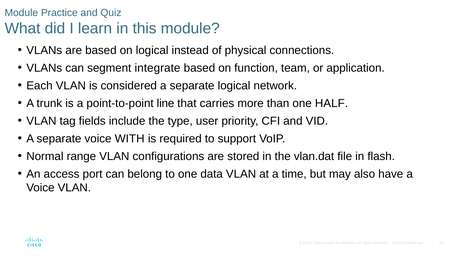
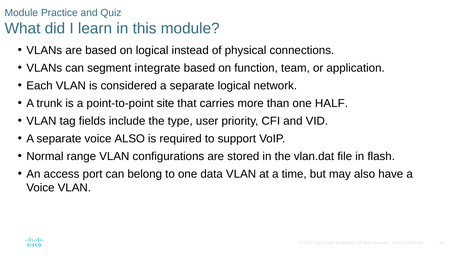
line: line -> site (166, 103)
voice WITH: WITH -> ALSO (130, 139)
